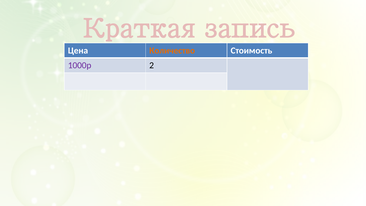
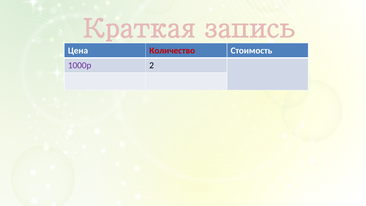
Количество colour: orange -> red (172, 50)
